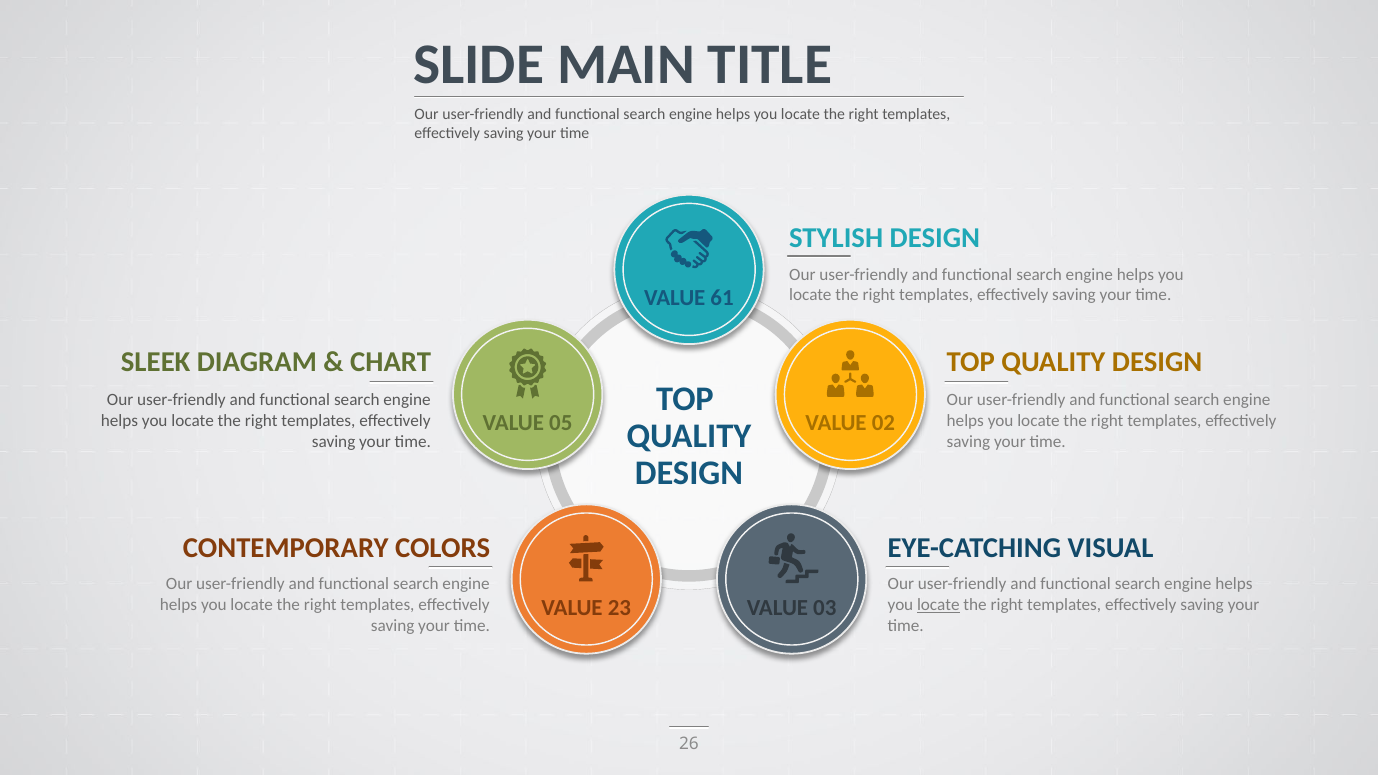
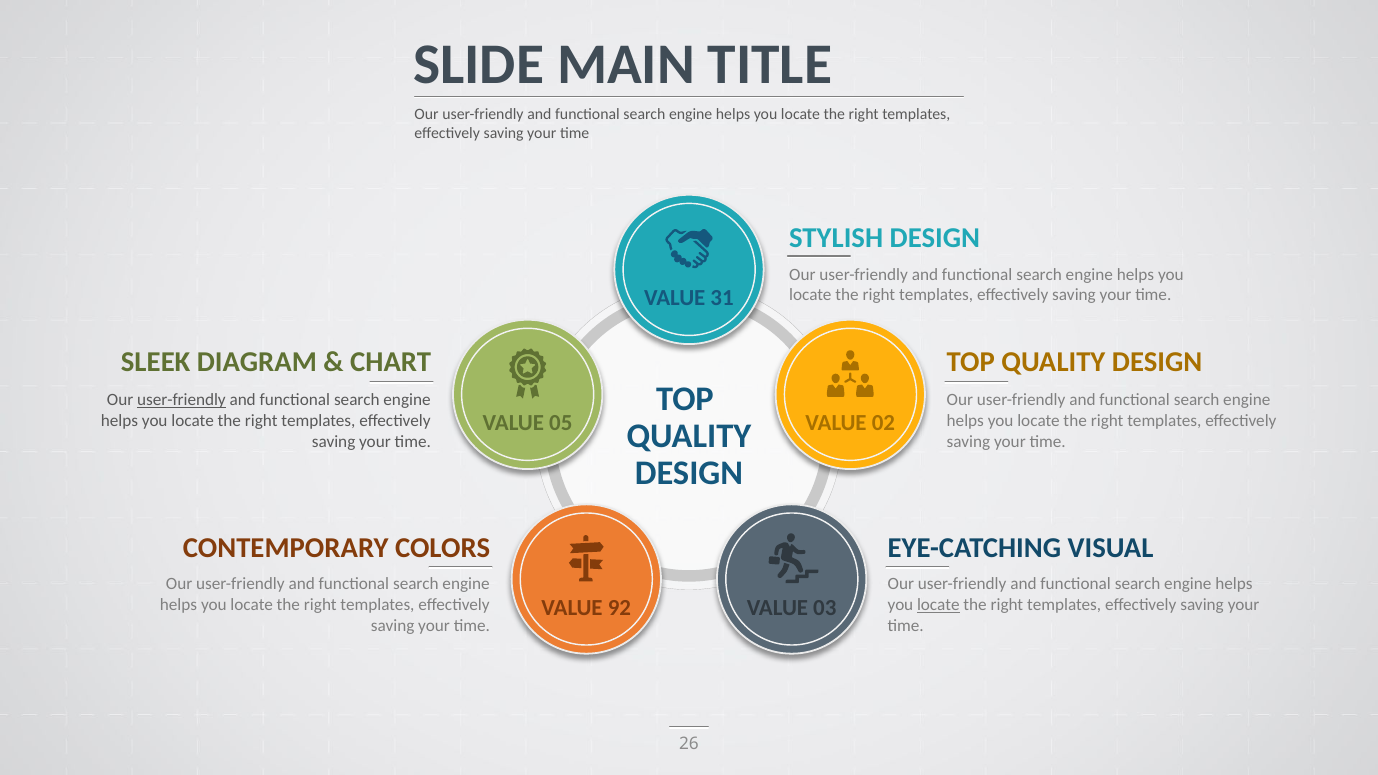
61: 61 -> 31 (722, 298)
user-friendly underline: none -> present (181, 400)
23: 23 -> 92 (619, 608)
